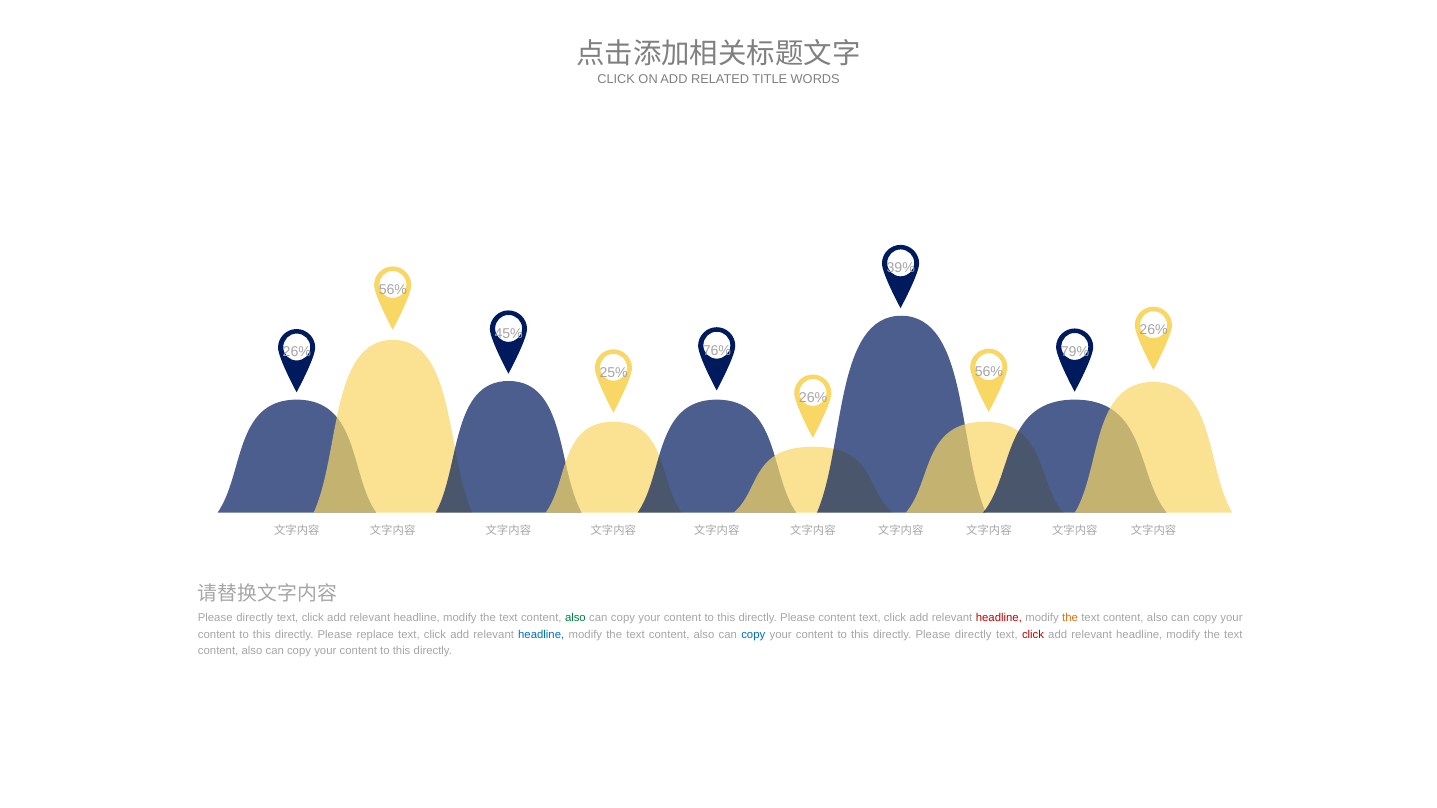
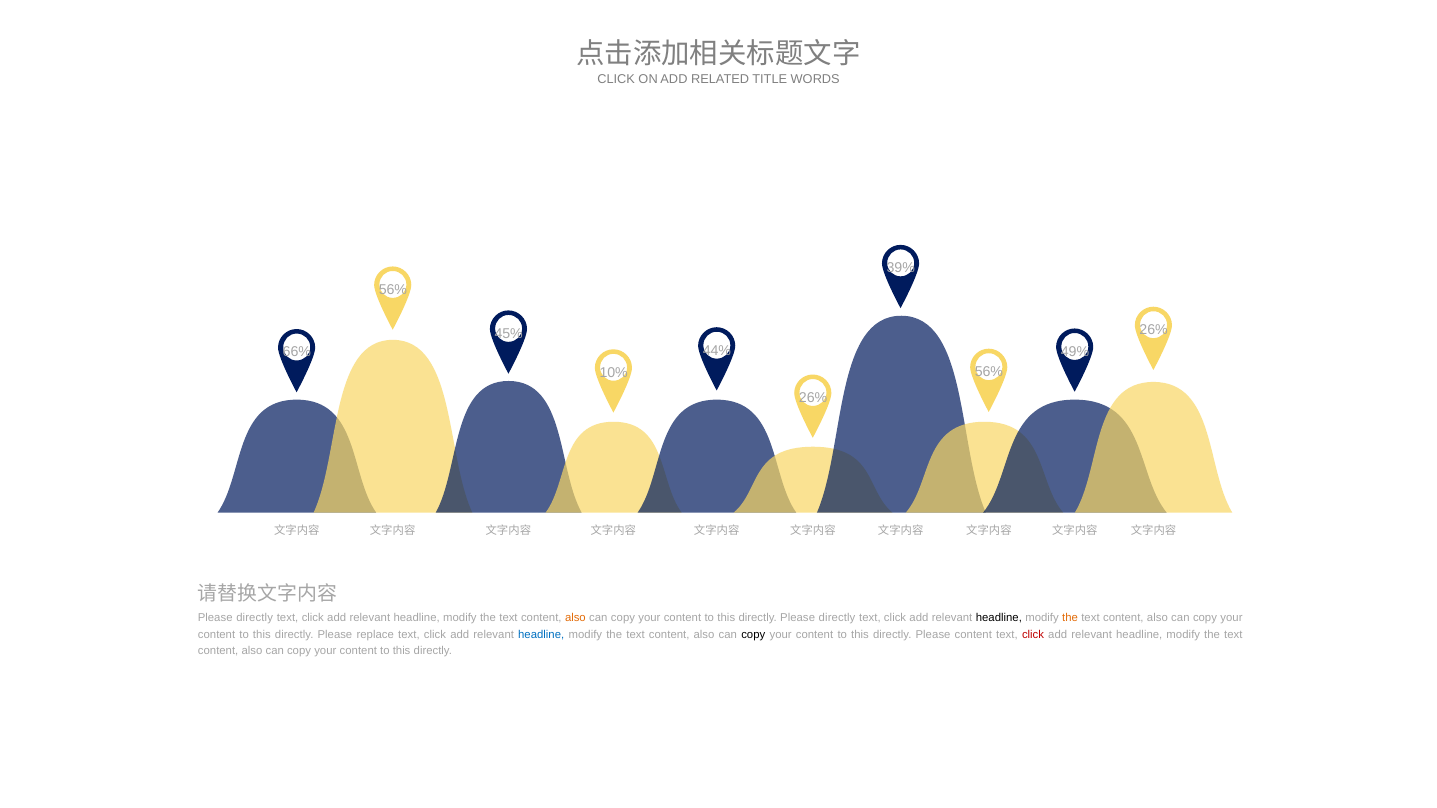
76%: 76% -> 44% (717, 351)
79%: 79% -> 49% (1075, 352)
26%: 26% -> 66% (297, 352)
25%: 25% -> 10% (614, 373)
also colour: green -> orange (575, 618)
directly Please content: content -> directly (837, 618)
headline colour: red -> black (999, 618)
copy colour: blue -> black (753, 635)
directly Please directly: directly -> content (973, 635)
